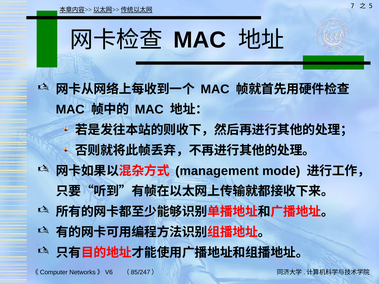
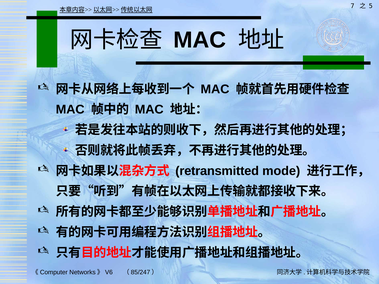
management: management -> retransmitted (217, 171)
